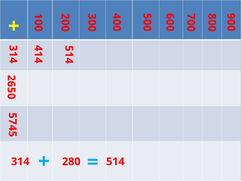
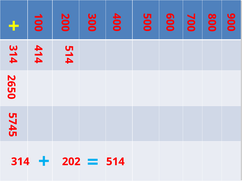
280: 280 -> 202 (71, 162)
